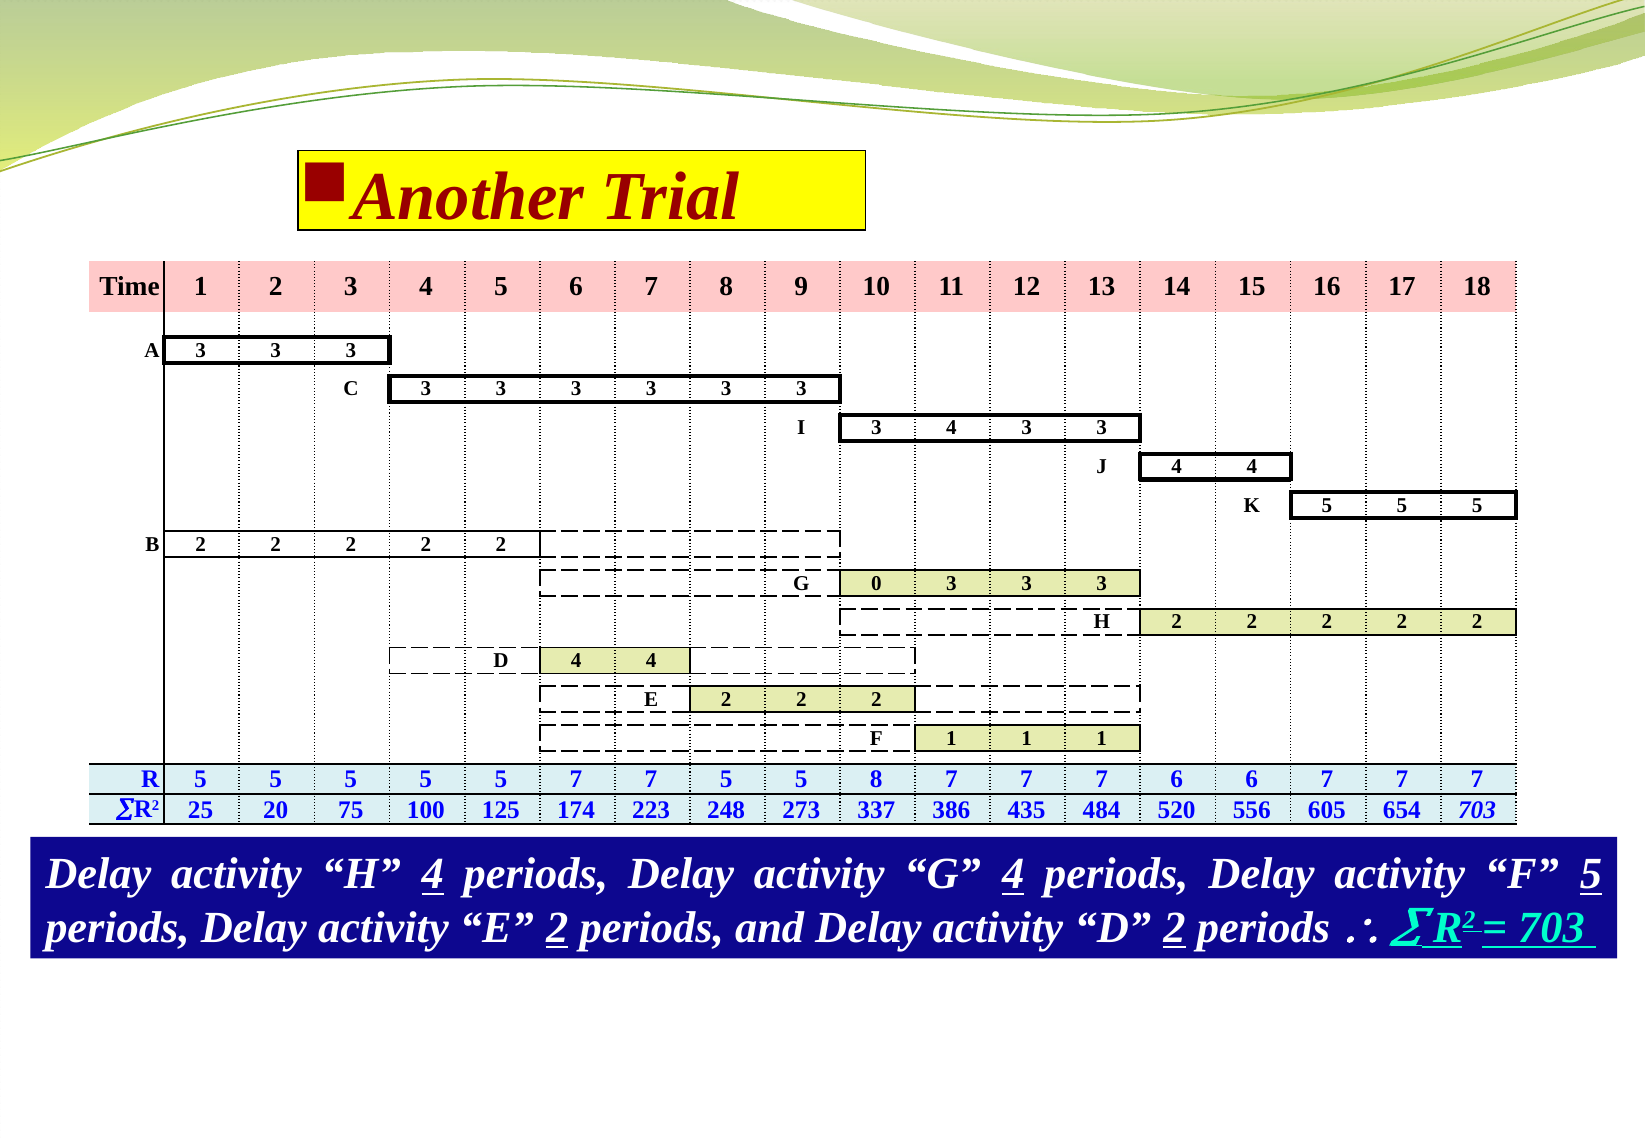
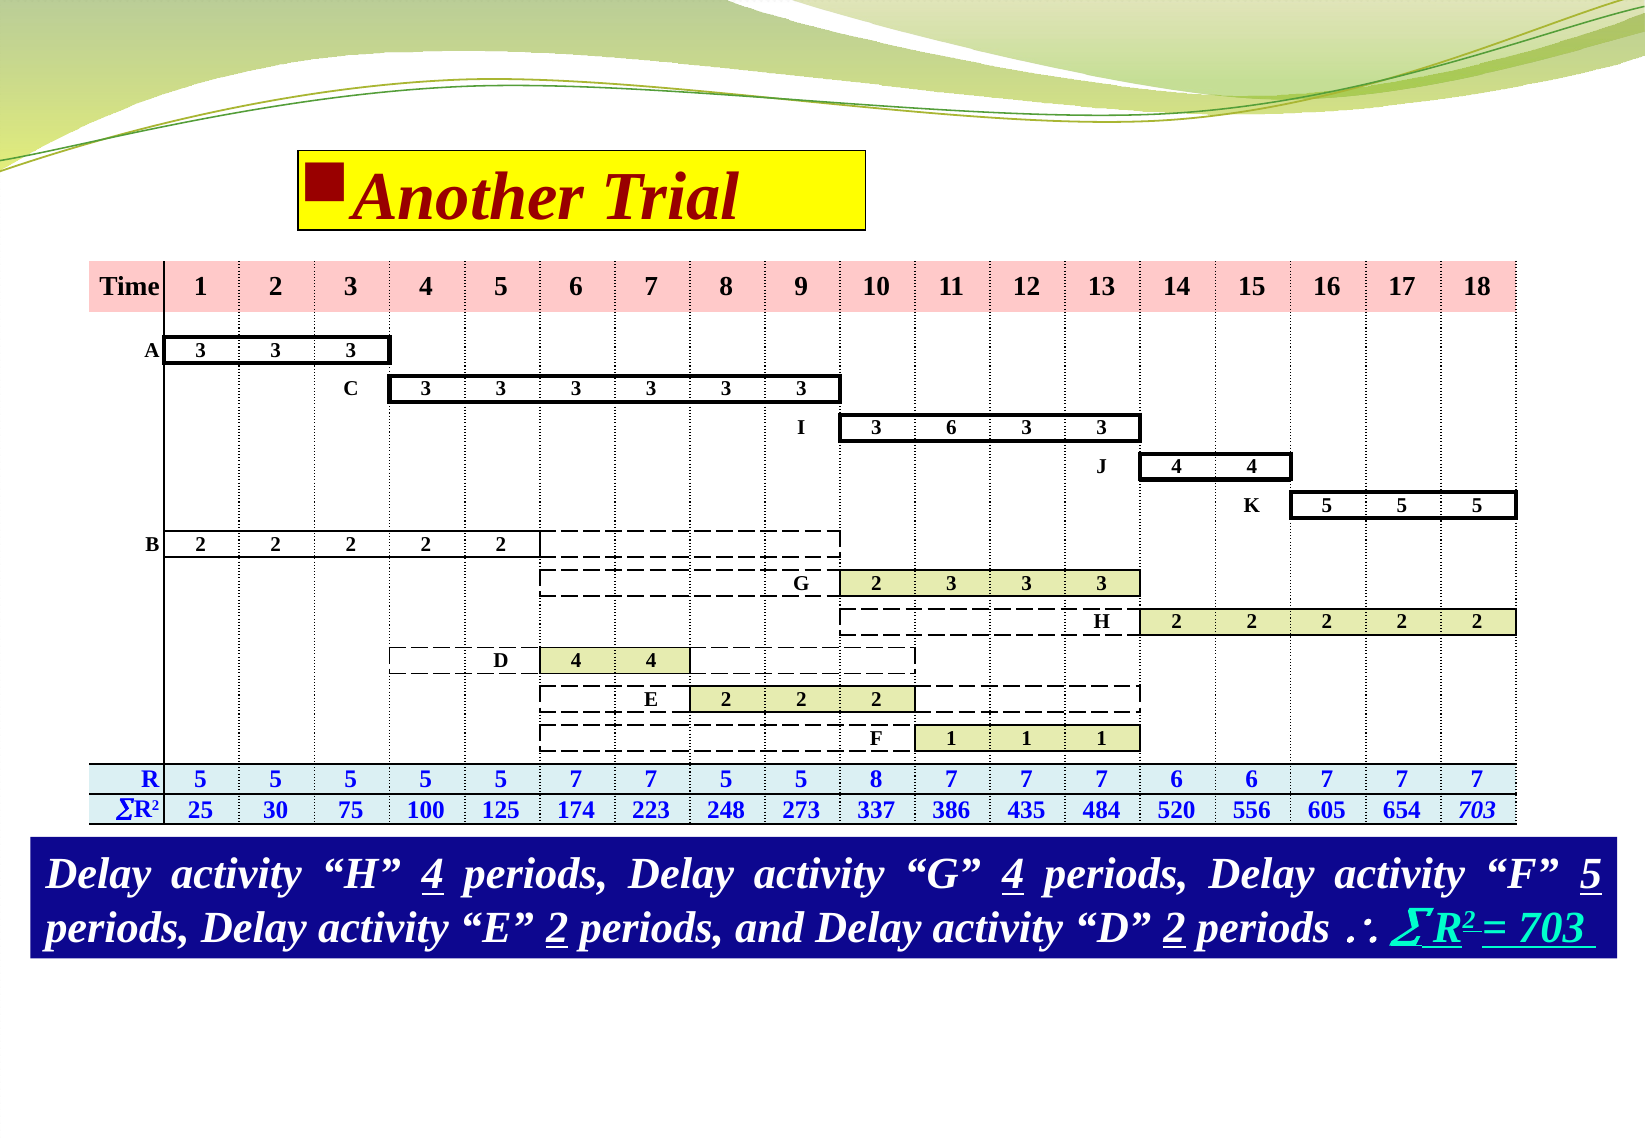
I 3 4: 4 -> 6 (951, 428)
G 0: 0 -> 2 (876, 583)
20: 20 -> 30 (276, 810)
